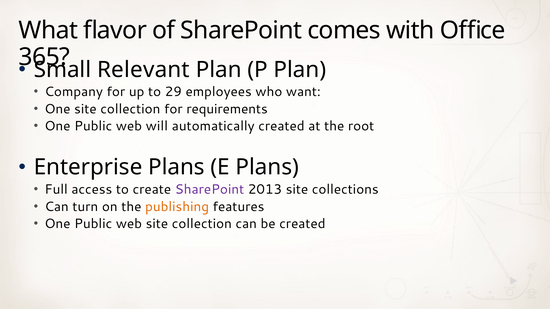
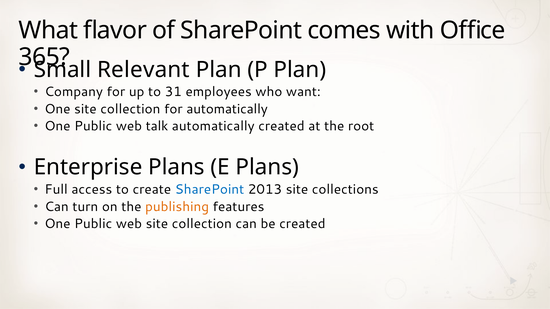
29: 29 -> 31 (173, 92)
for requirements: requirements -> automatically (227, 109)
will: will -> talk (157, 126)
SharePoint colour: purple -> blue (210, 190)
